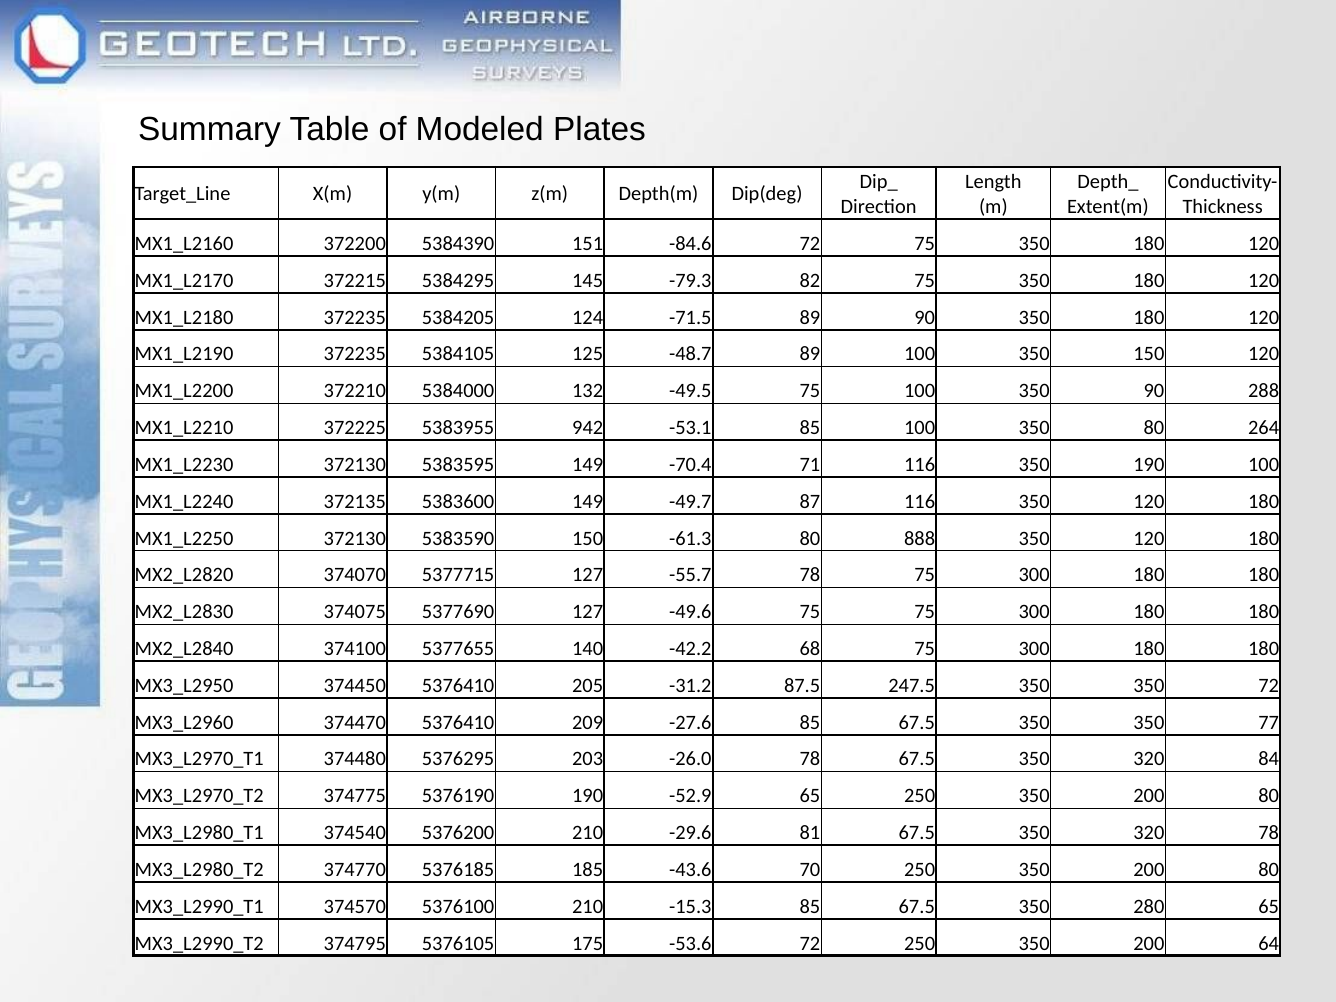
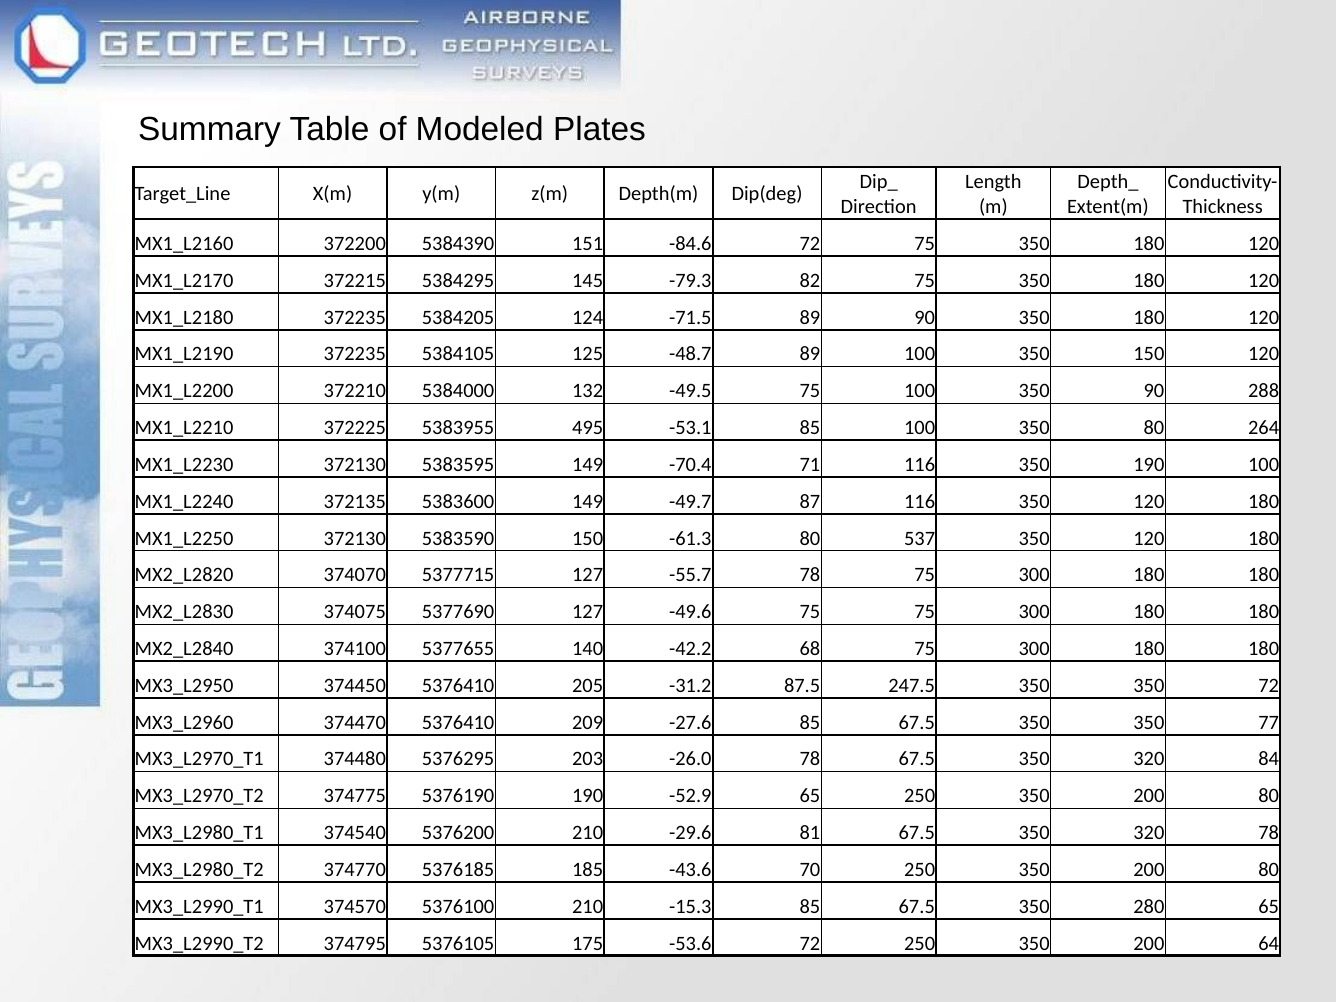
942: 942 -> 495 (588, 428)
888: 888 -> 537 (920, 538)
